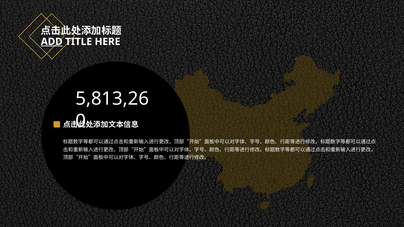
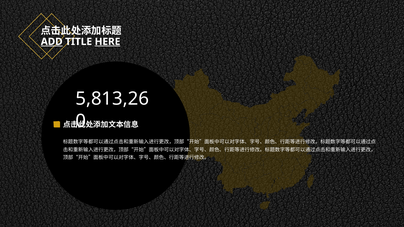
HERE underline: none -> present (108, 42)
